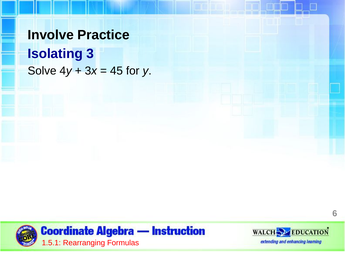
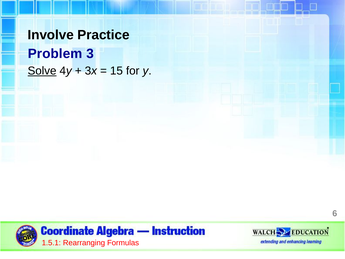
Isolating: Isolating -> Problem (55, 54)
Solve underline: none -> present (42, 71)
45: 45 -> 15 (116, 71)
